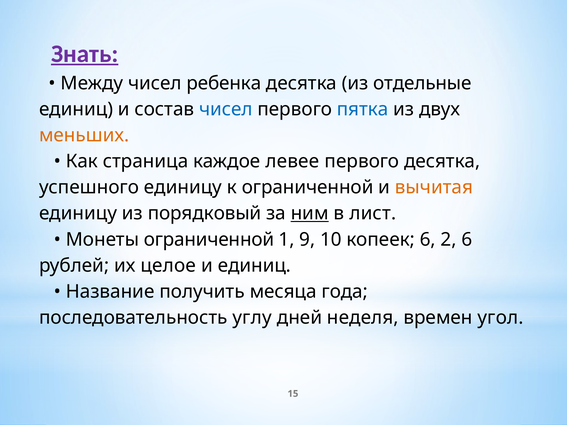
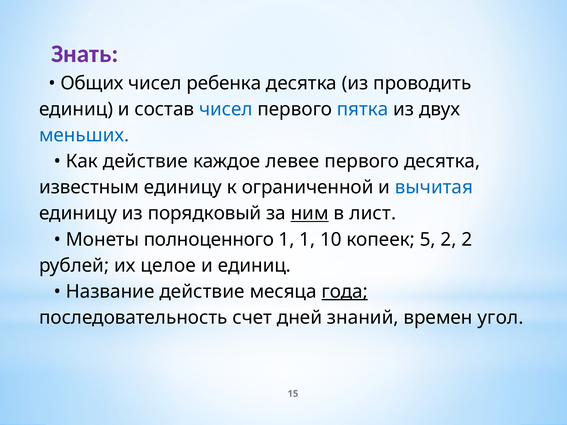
Знать underline: present -> none (85, 54)
Между: Между -> Общих (92, 83)
отдельные: отдельные -> проводить (422, 83)
меньших colour: orange -> blue (84, 135)
Как страница: страница -> действие (145, 161)
успешного: успешного -> известным (89, 187)
вычитая colour: orange -> blue (434, 187)
Монеты ограниченной: ограниченной -> полноценного (209, 240)
1 9: 9 -> 1 (307, 240)
копеек 6: 6 -> 5 (428, 240)
2 6: 6 -> 2 (467, 240)
Название получить: получить -> действие (202, 292)
года underline: none -> present (345, 292)
углу: углу -> счет (252, 318)
неделя: неделя -> знаний (363, 318)
